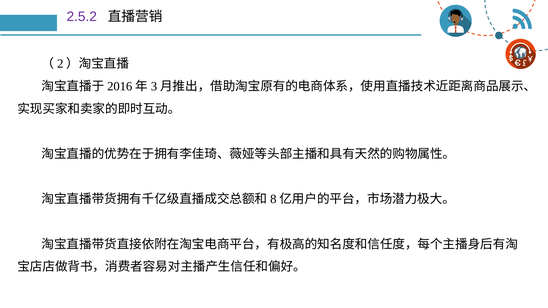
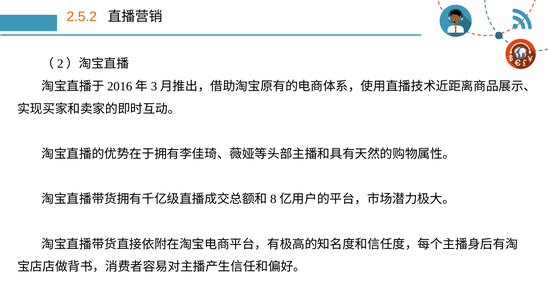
2.5.2 colour: purple -> orange (82, 17)
